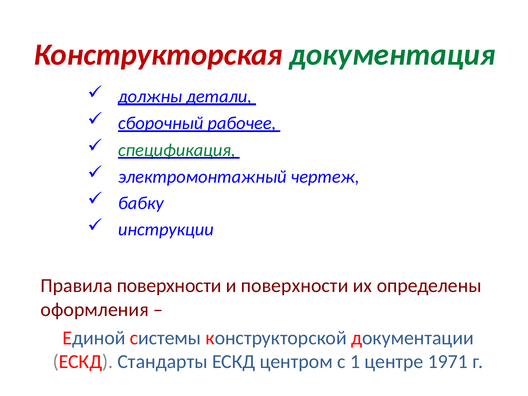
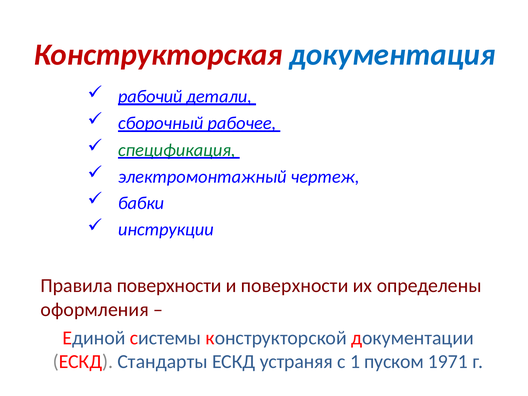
документация colour: green -> blue (392, 55)
должны: должны -> рабочий (150, 96)
бабку: бабку -> бабки (141, 203)
центром: центром -> устраняя (296, 362)
центре: центре -> пуском (394, 362)
